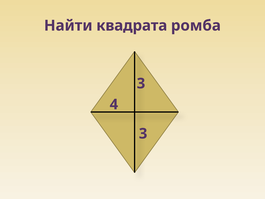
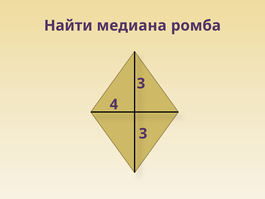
квадрата: квадрата -> медиана (132, 26)
